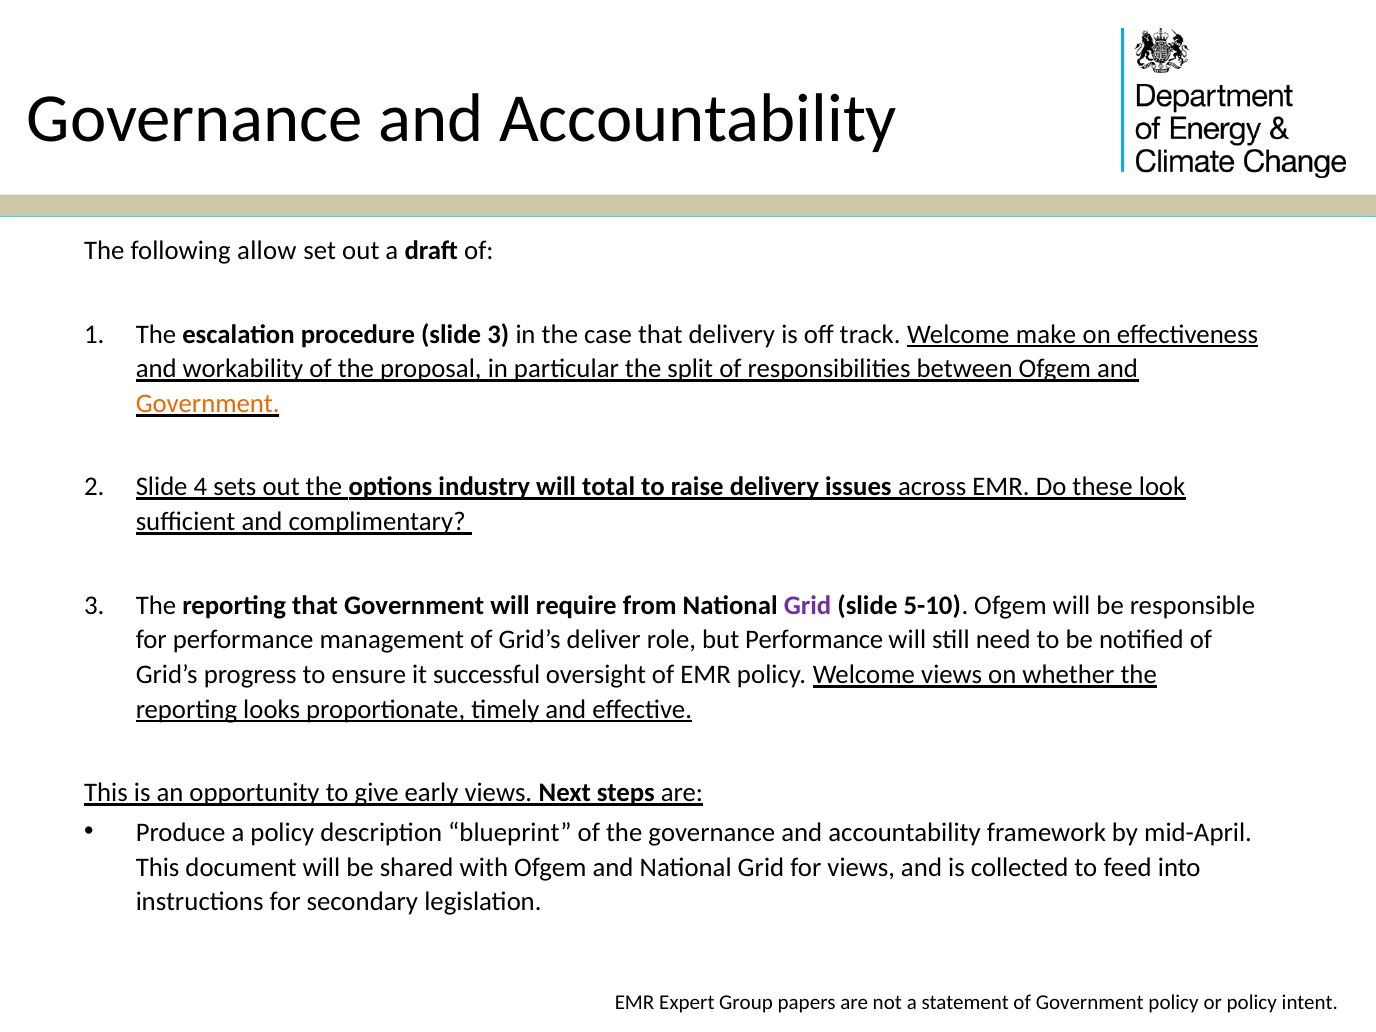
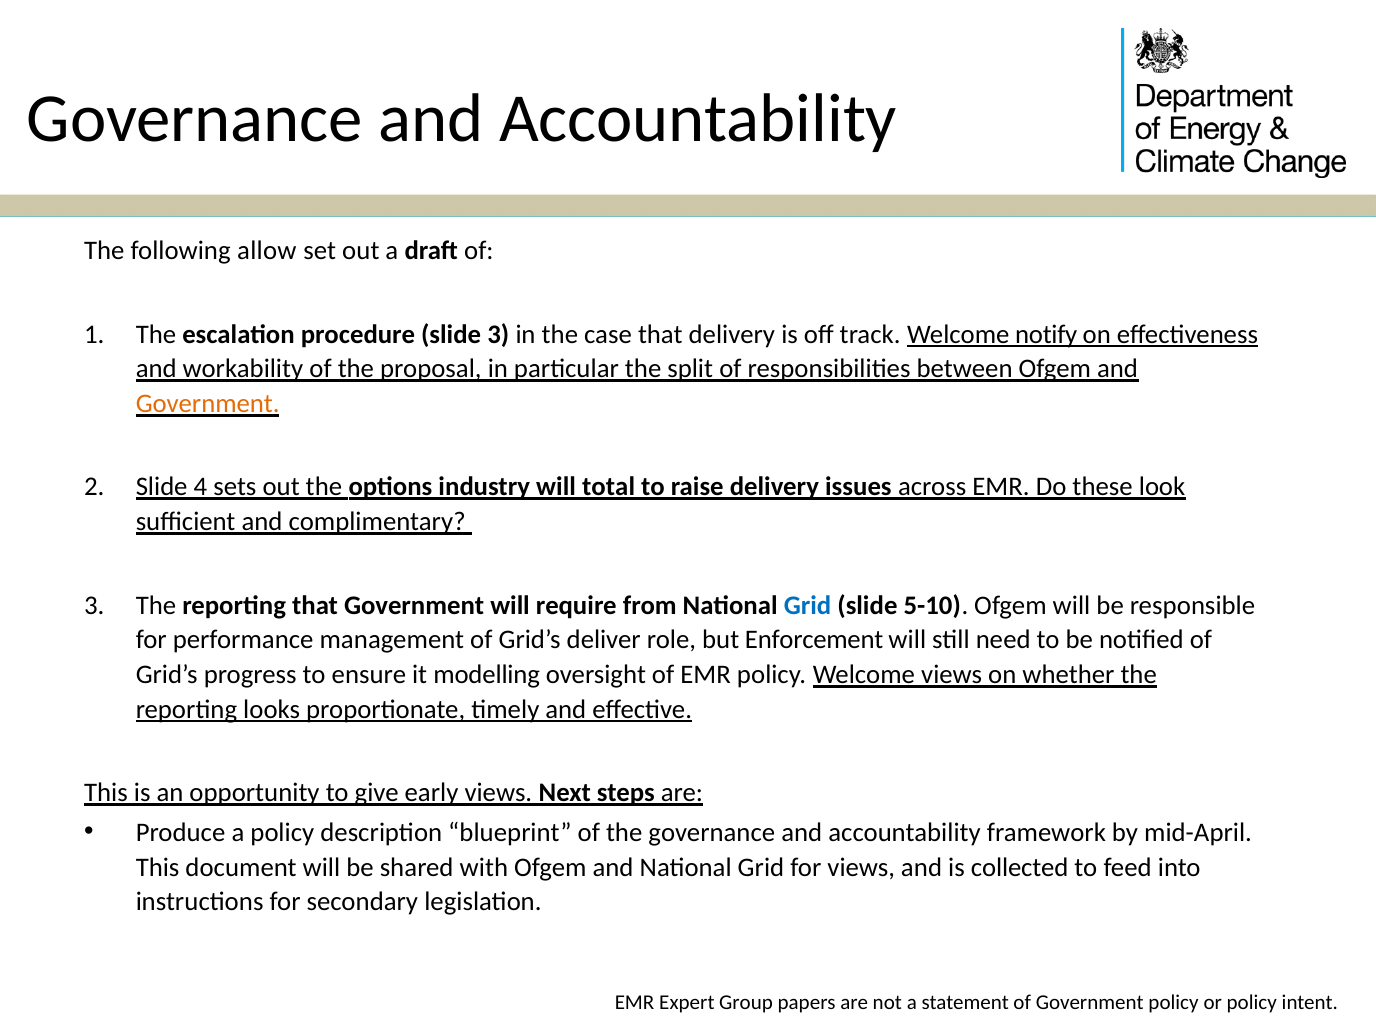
make: make -> notify (1046, 334)
Grid colour: purple -> blue (807, 605)
but Performance: Performance -> Enforcement (814, 640)
successful: successful -> modelling (487, 675)
